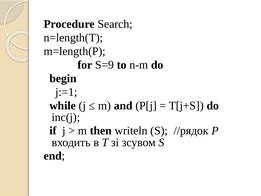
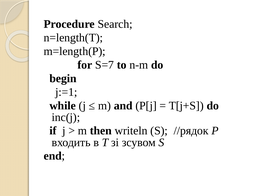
S=9: S=9 -> S=7 (105, 65)
